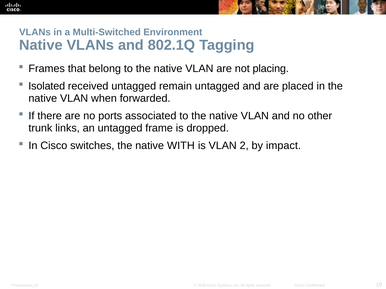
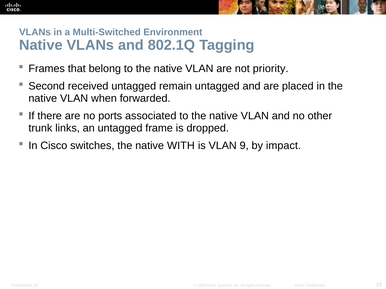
placing: placing -> priority (271, 69)
Isolated: Isolated -> Second (47, 86)
2: 2 -> 9 (244, 146)
